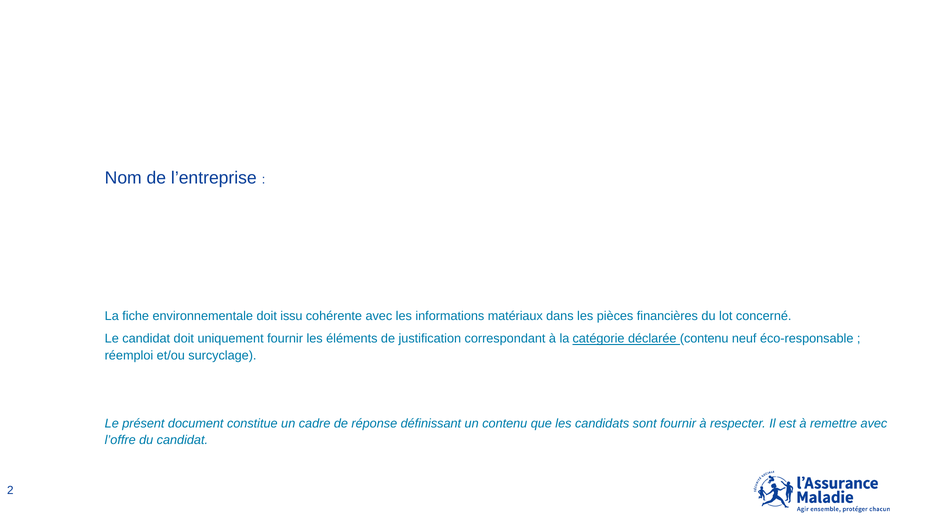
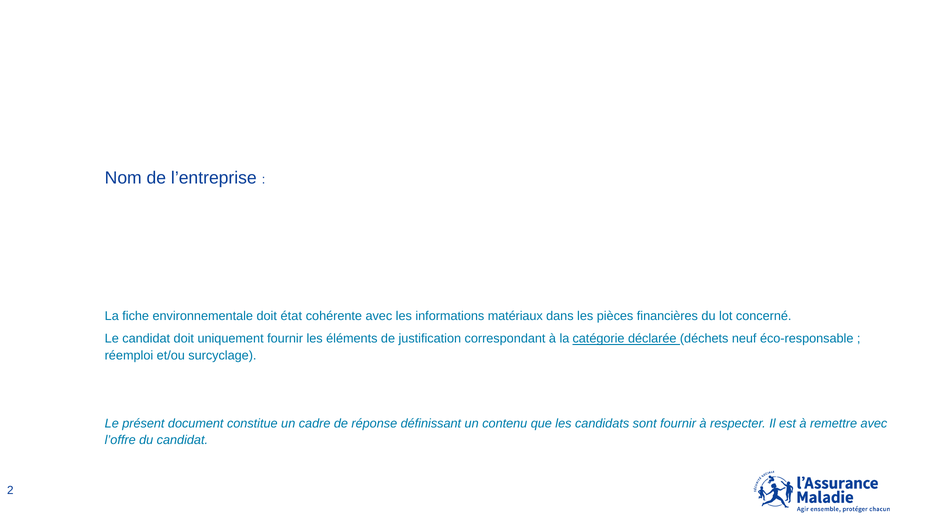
issu: issu -> état (291, 316)
déclarée contenu: contenu -> déchets (704, 338)
